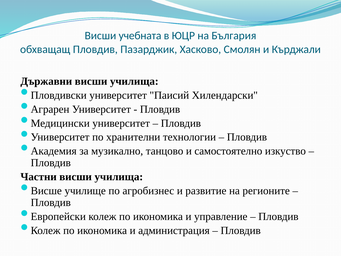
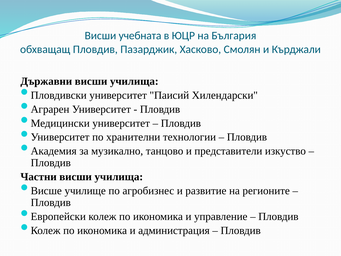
самостоятелно: самостоятелно -> представители (228, 151)
